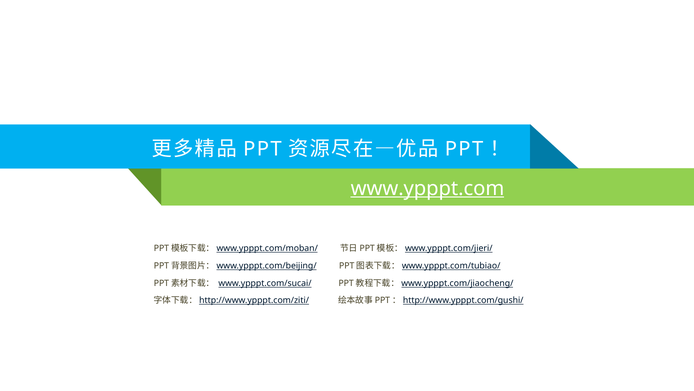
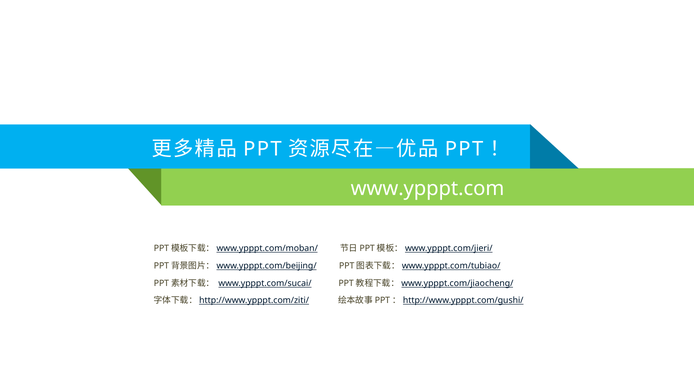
www.ypppt.com underline: present -> none (428, 188)
